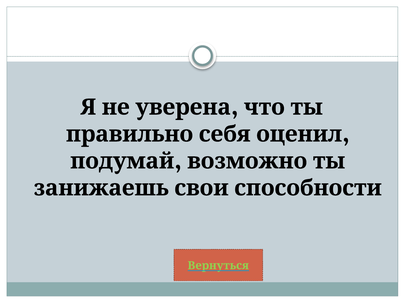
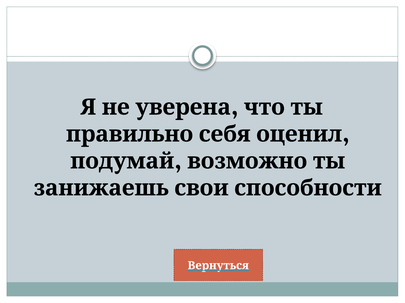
Вернуться colour: light green -> white (218, 266)
